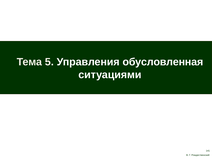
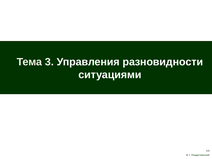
5: 5 -> 3 (49, 62)
обусловленная: обусловленная -> разновидности (163, 62)
